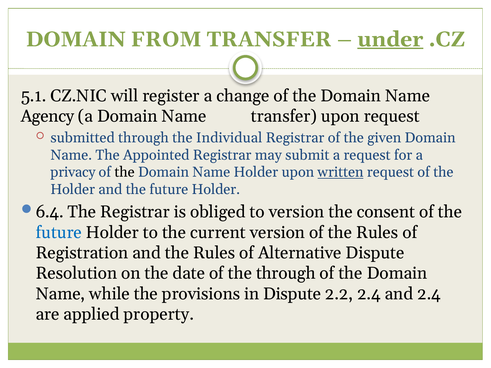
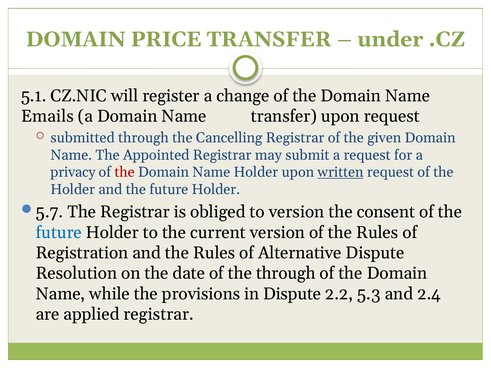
FROM: FROM -> PRICE (166, 39)
under underline: present -> none (390, 39)
Agency: Agency -> Emails (47, 116)
Individual: Individual -> Cancelling (229, 138)
the colour: black -> red (125, 172)
6.4: 6.4 -> 5.7 (49, 212)
2.2 2.4: 2.4 -> 5.3 (369, 294)
applied property: property -> registrar (159, 314)
